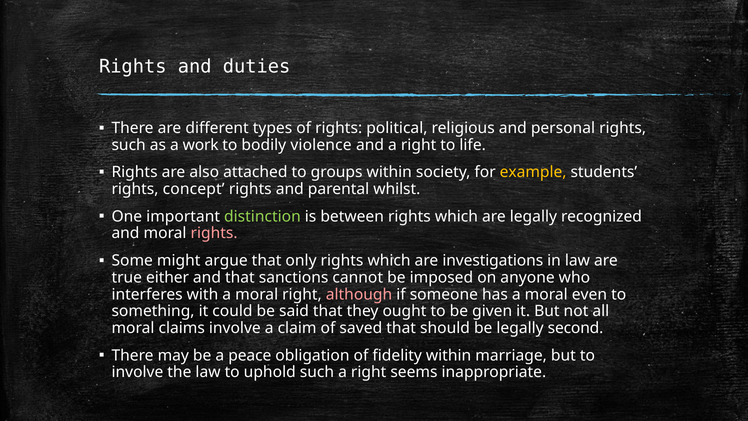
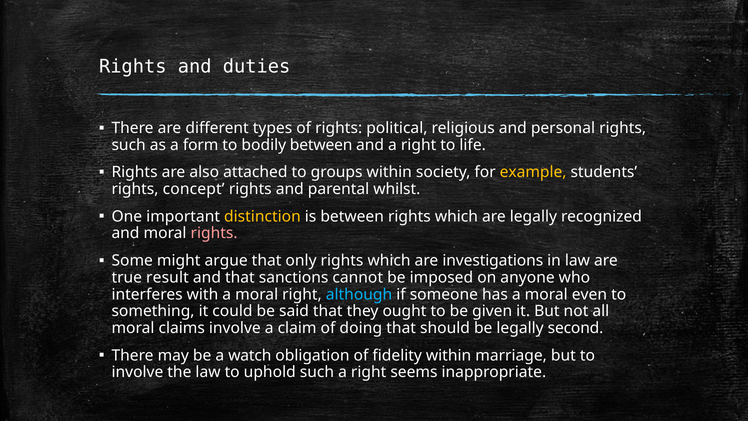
work: work -> form (201, 145)
bodily violence: violence -> between (321, 145)
distinction colour: light green -> yellow (262, 216)
either: either -> result (167, 277)
although colour: pink -> light blue (359, 294)
saved: saved -> doing (361, 328)
peace: peace -> watch (250, 355)
